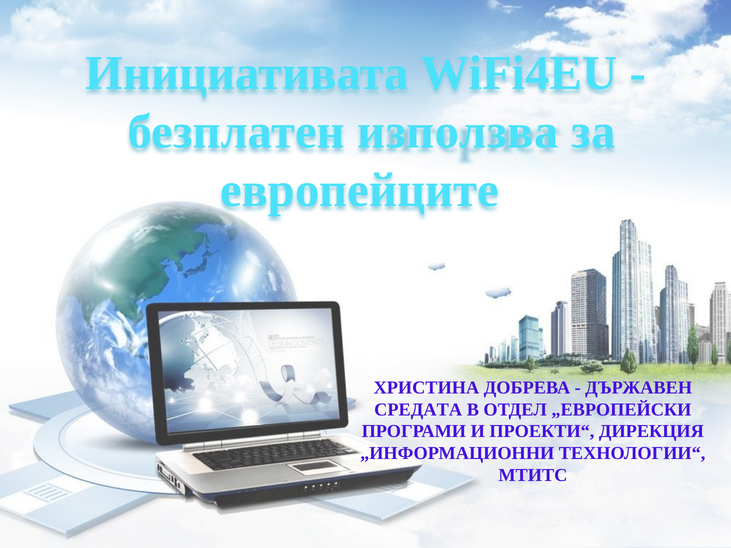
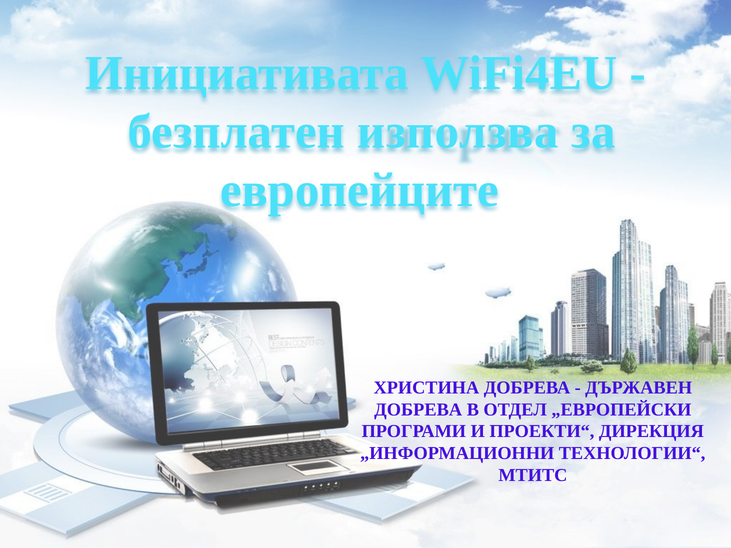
СРЕДАТА: СРЕДАТА -> ДОБРЕВА (418, 410)
